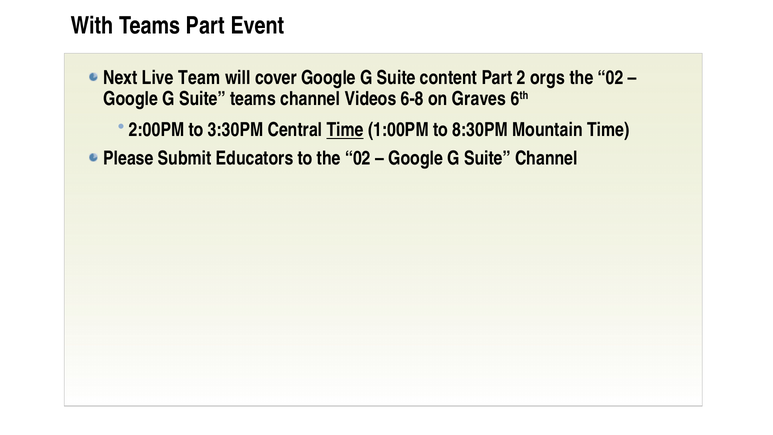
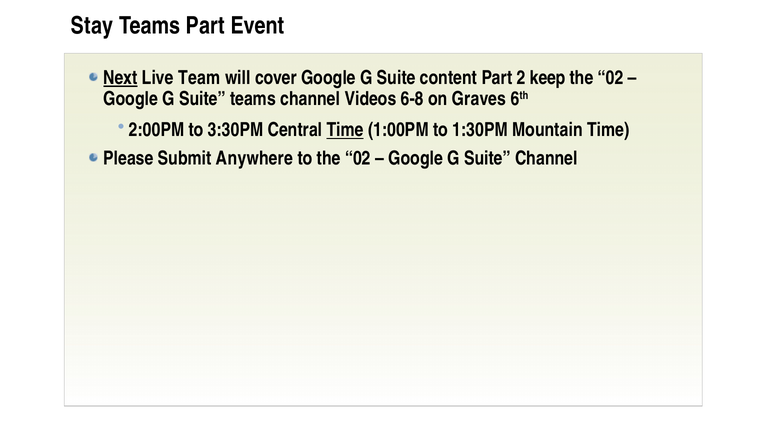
With: With -> Stay (92, 26)
Next underline: none -> present (120, 78)
orgs: orgs -> keep (548, 78)
8:30PM: 8:30PM -> 1:30PM (480, 130)
Educators: Educators -> Anywhere (255, 158)
